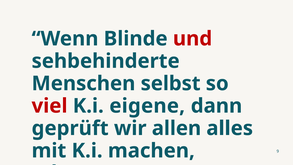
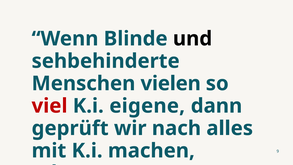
und colour: red -> black (193, 39)
selbst: selbst -> vielen (171, 83)
allen: allen -> nach (176, 128)
